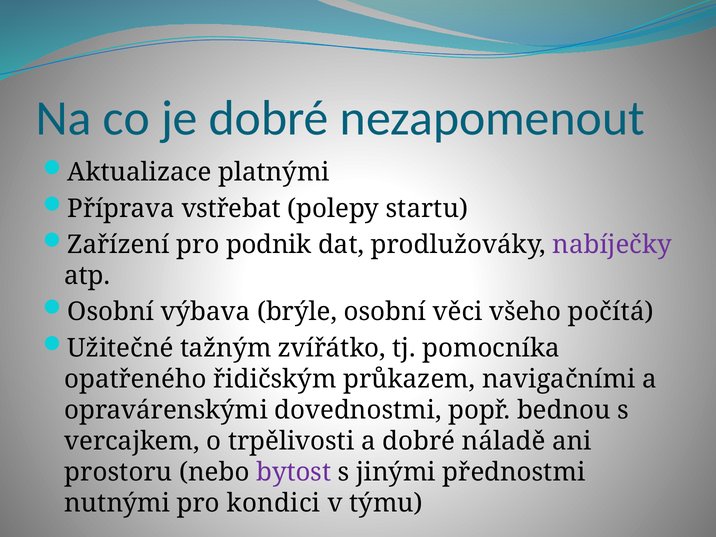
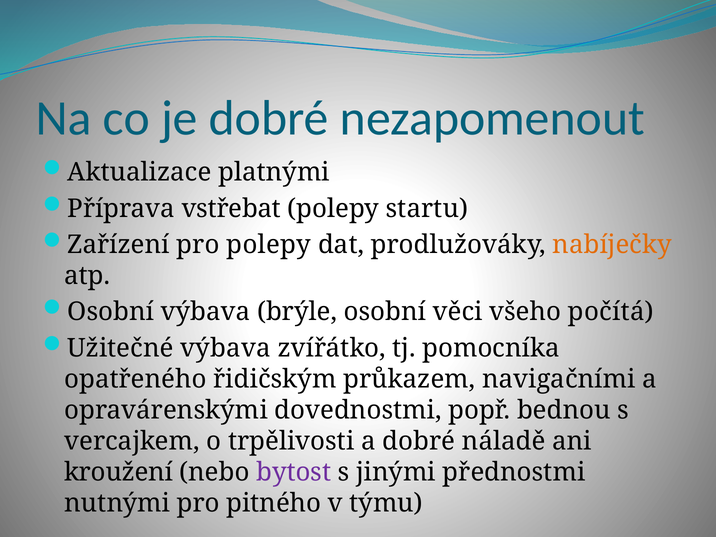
pro podnik: podnik -> polepy (269, 245)
nabíječky colour: purple -> orange (612, 245)
Užitečné tažným: tažným -> výbava (226, 348)
prostoru: prostoru -> kroužení (119, 472)
kondici: kondici -> pitného (274, 503)
